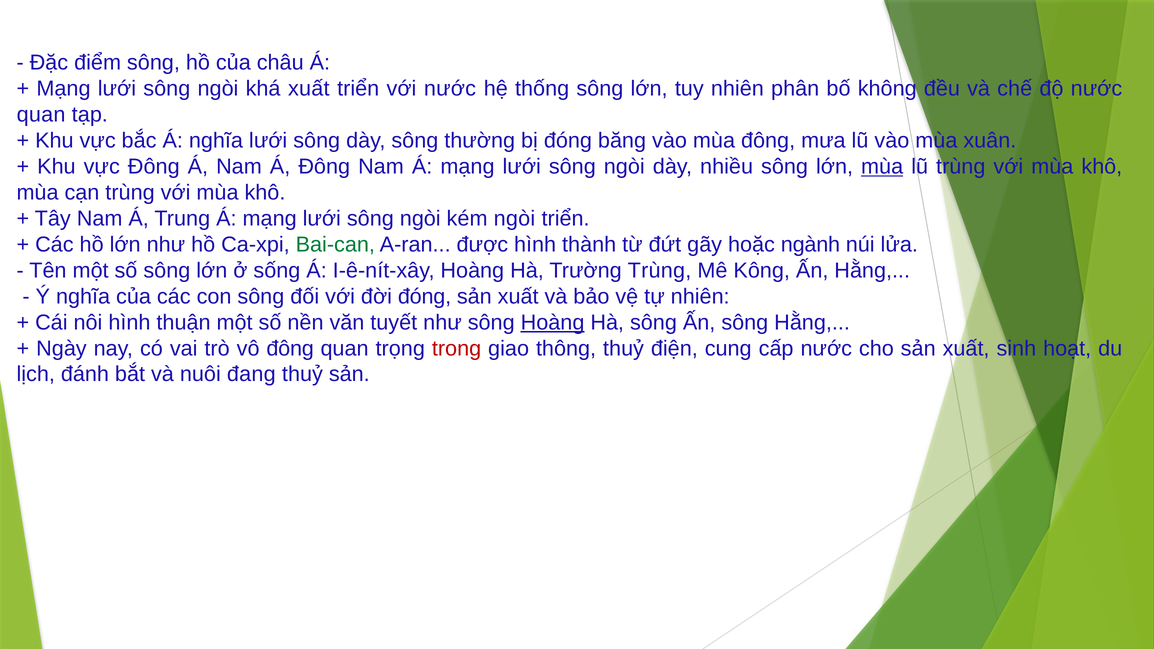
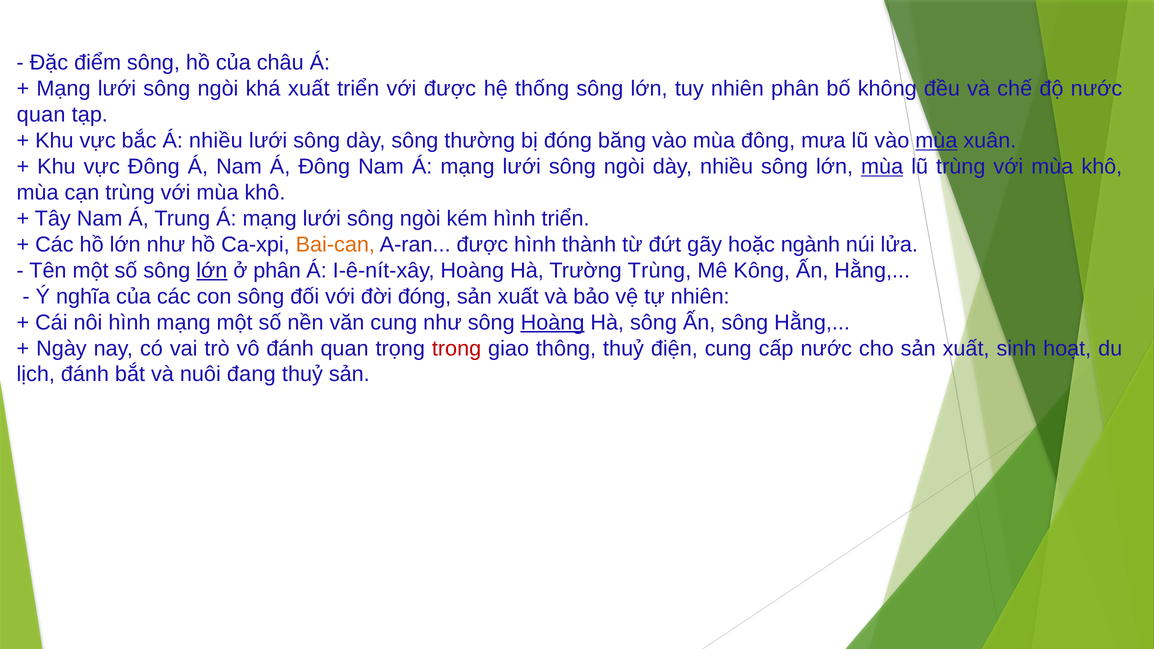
với nước: nước -> được (450, 89)
Á nghĩa: nghĩa -> nhiều (216, 141)
mùa underline: none -> present (936, 141)
kém ngòi: ngòi -> hình (515, 219)
Bai-can colour: green -> orange (335, 245)
lớn underline: none -> present (212, 271)
ở sống: sống -> phân (277, 271)
hình thuận: thuận -> mạng (184, 322)
văn tuyết: tuyết -> cung (394, 322)
vô đông: đông -> đánh (290, 348)
